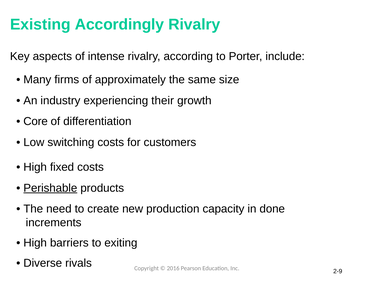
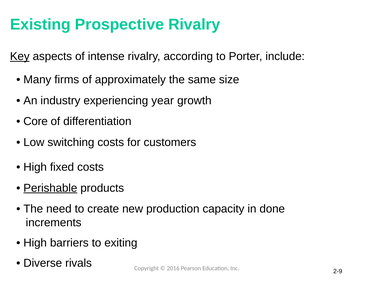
Accordingly: Accordingly -> Prospective (119, 24)
Key underline: none -> present (20, 56)
their: their -> year (163, 100)
